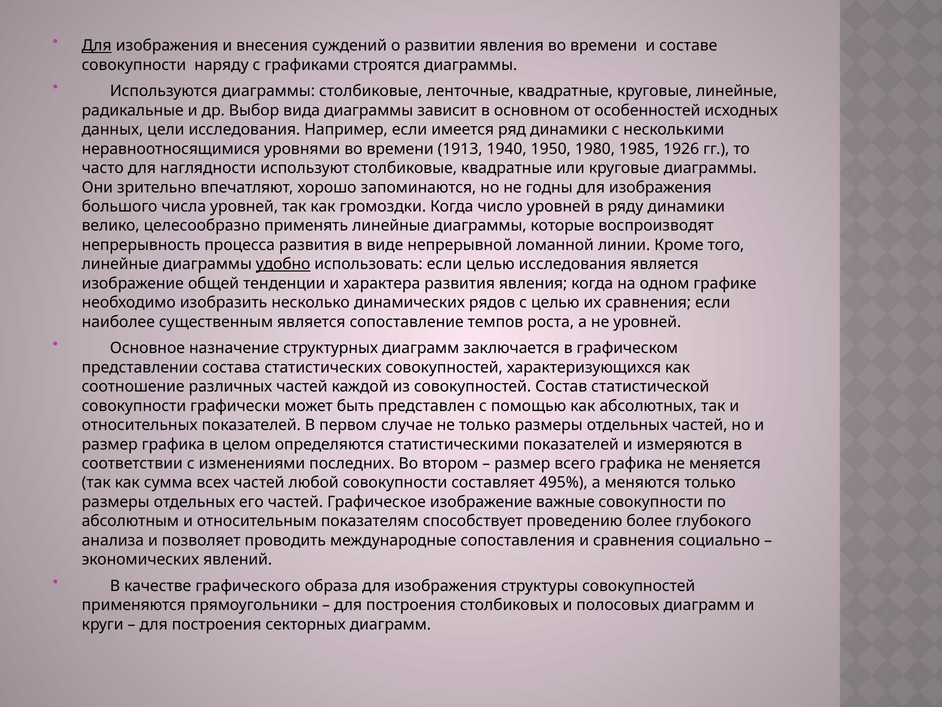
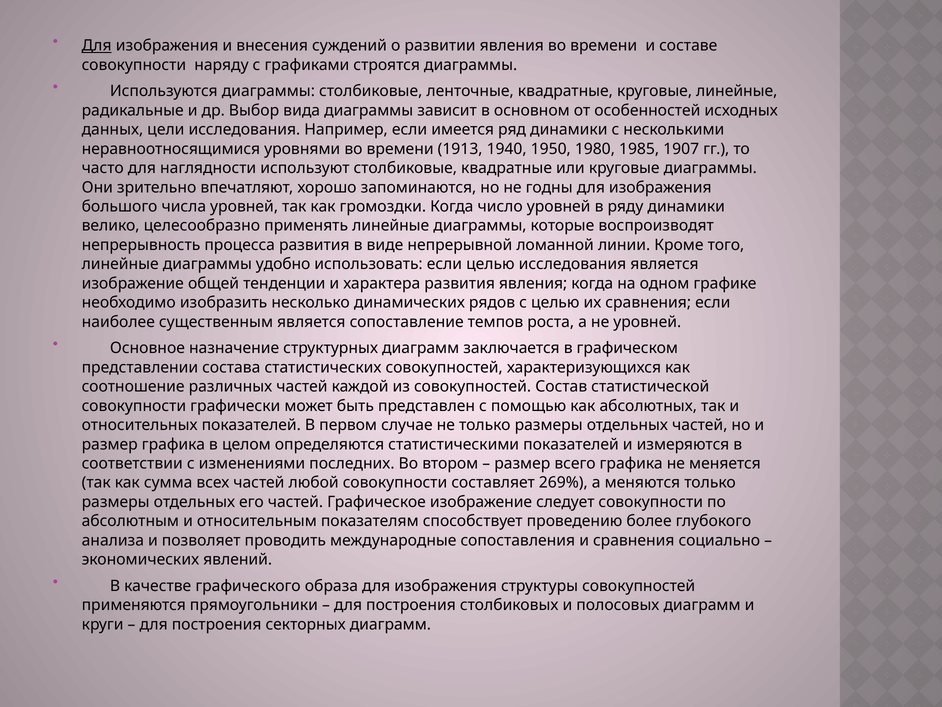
1926: 1926 -> 1907 (681, 149)
удобно underline: present -> none (283, 264)
495%: 495% -> 269% (563, 482)
важные: важные -> следует (565, 502)
